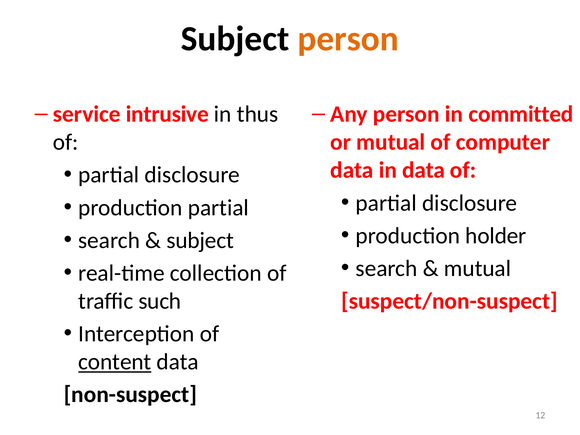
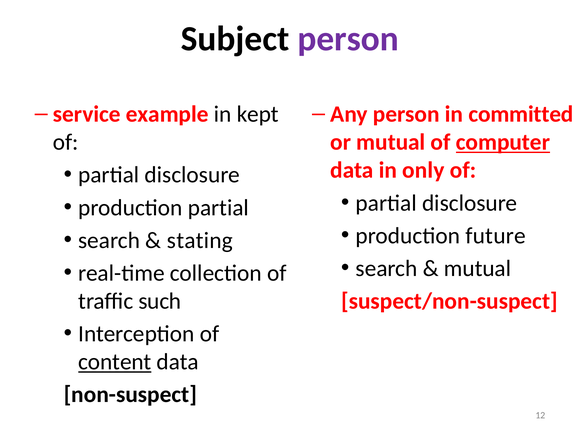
person colour: orange -> purple (348, 39)
intrusive: intrusive -> example (167, 114)
thus: thus -> kept (258, 114)
computer underline: none -> present (503, 142)
in data: data -> only (423, 170)
holder: holder -> future (496, 236)
subject: subject -> stating (200, 240)
